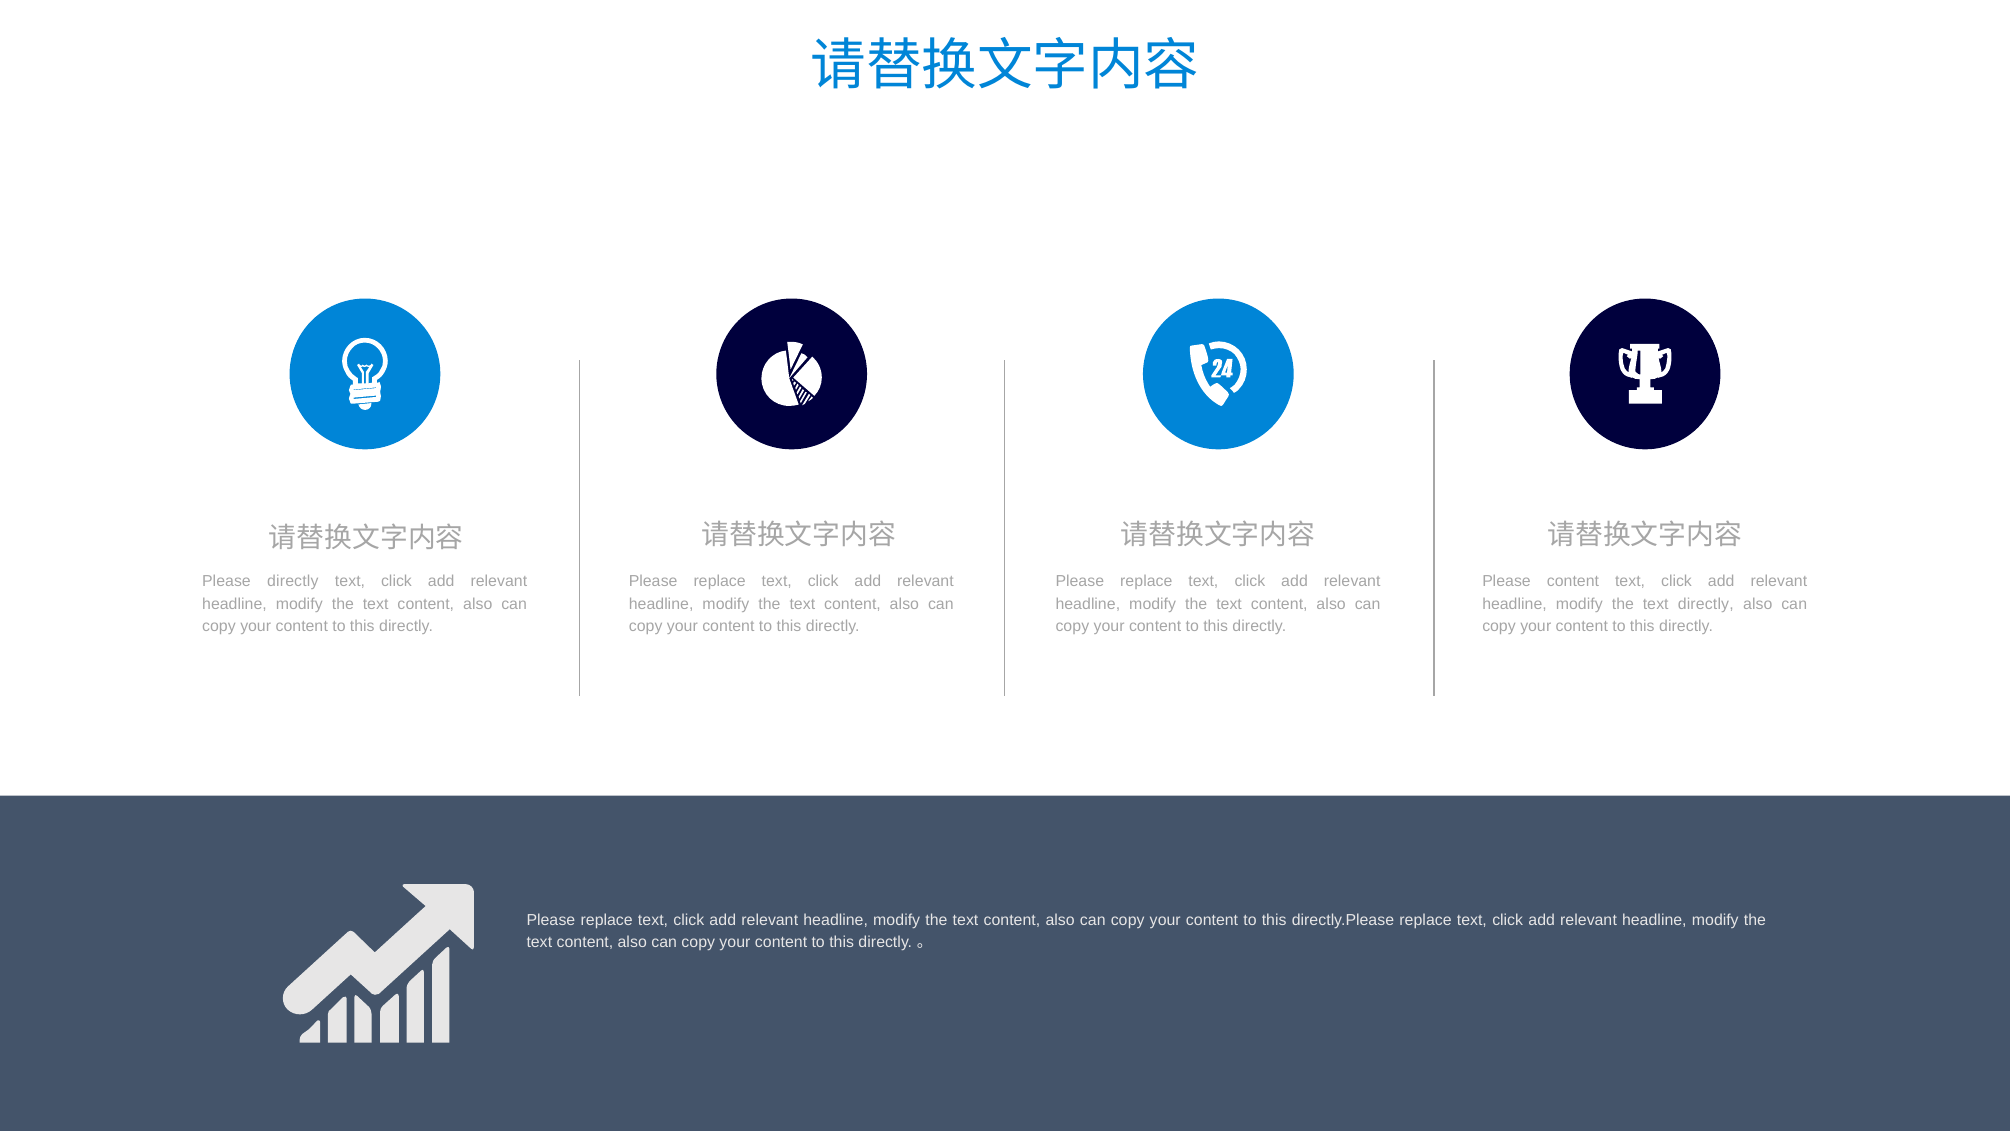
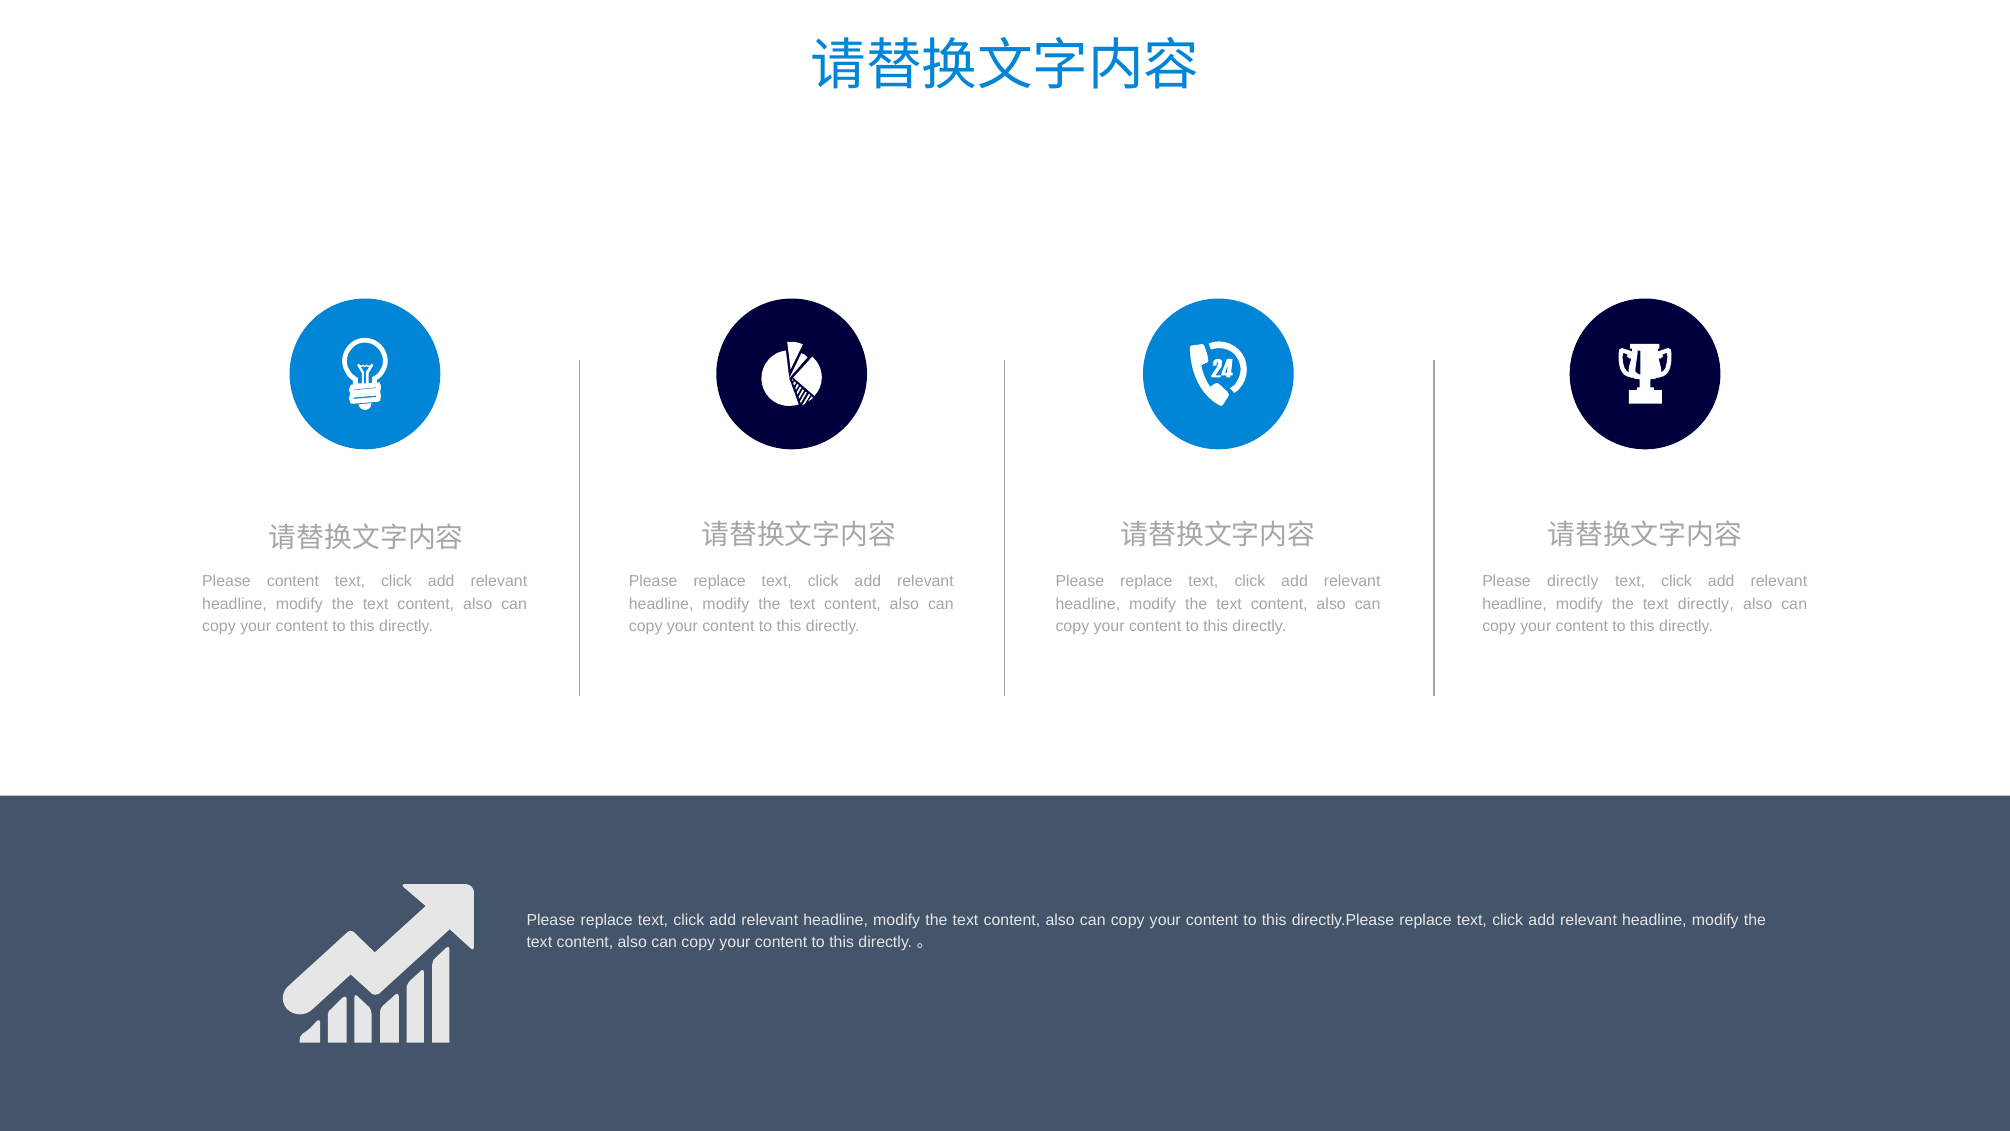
Please directly: directly -> content (293, 581)
Please content: content -> directly (1573, 581)
